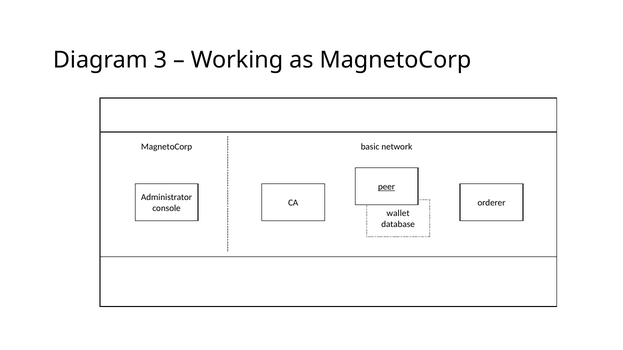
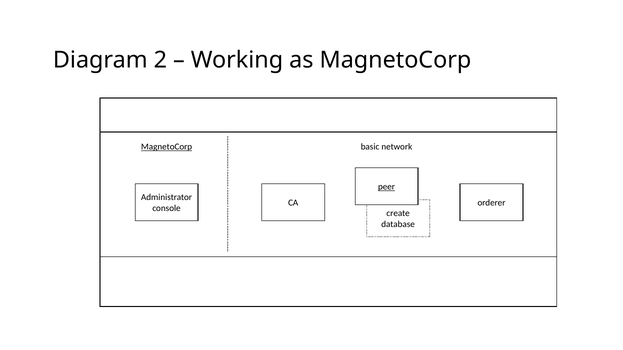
3: 3 -> 2 (160, 60)
MagnetoCorp underline: none -> present (167, 147)
wallet: wallet -> create (398, 214)
